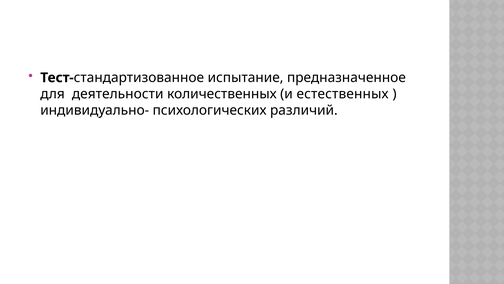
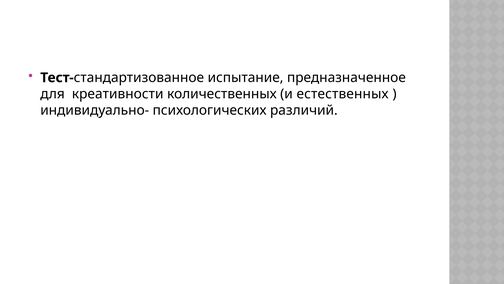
деятельности: деятельности -> креативности (118, 94)
